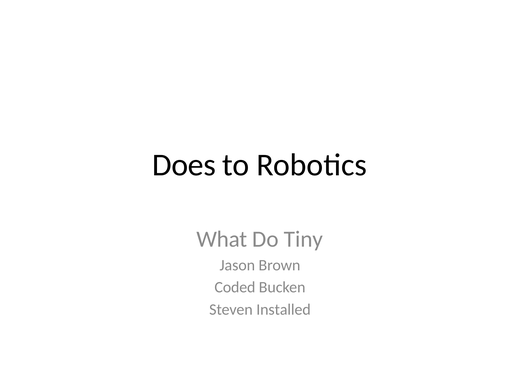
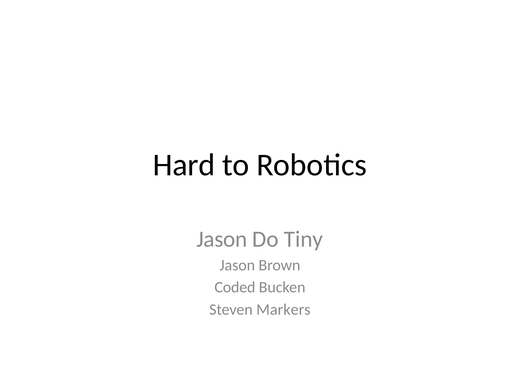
Does: Does -> Hard (184, 165)
What: What -> Jason (222, 239)
Installed: Installed -> Markers (283, 310)
